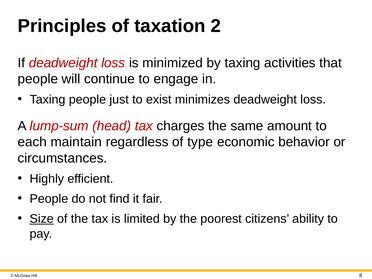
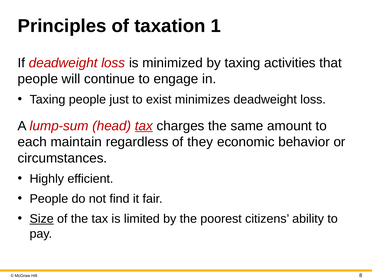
2: 2 -> 1 (216, 26)
tax underline: none -> present (144, 126)
type: type -> they (200, 142)
